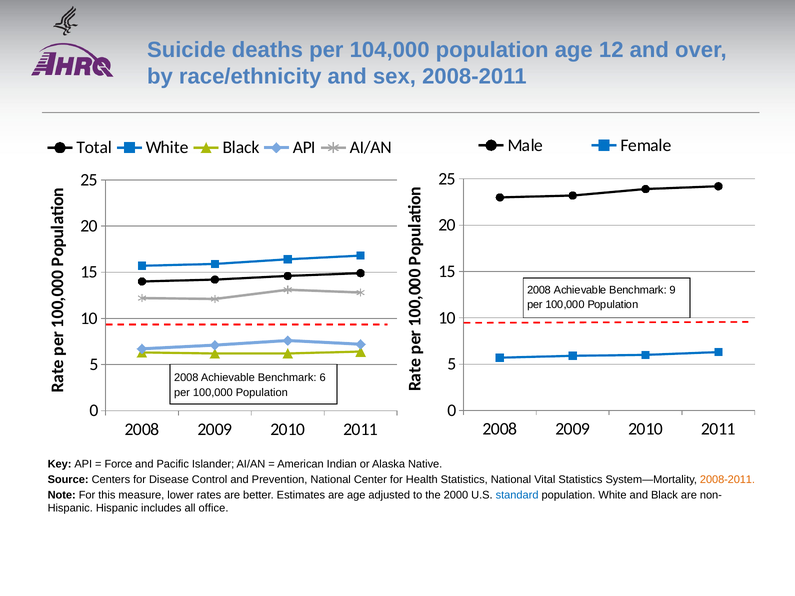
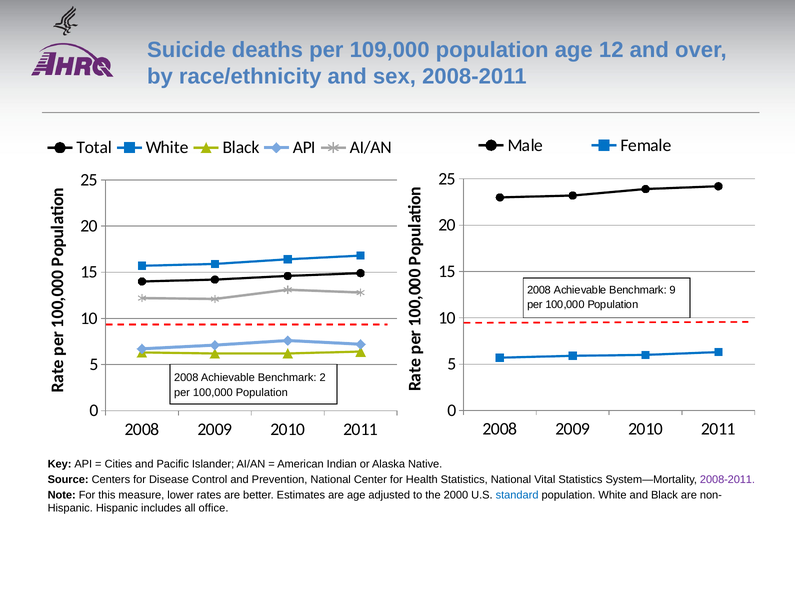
104,000: 104,000 -> 109,000 (390, 50)
6: 6 -> 2 (323, 378)
Force: Force -> Cities (118, 464)
2008-2011 colour: orange -> purple (727, 480)
